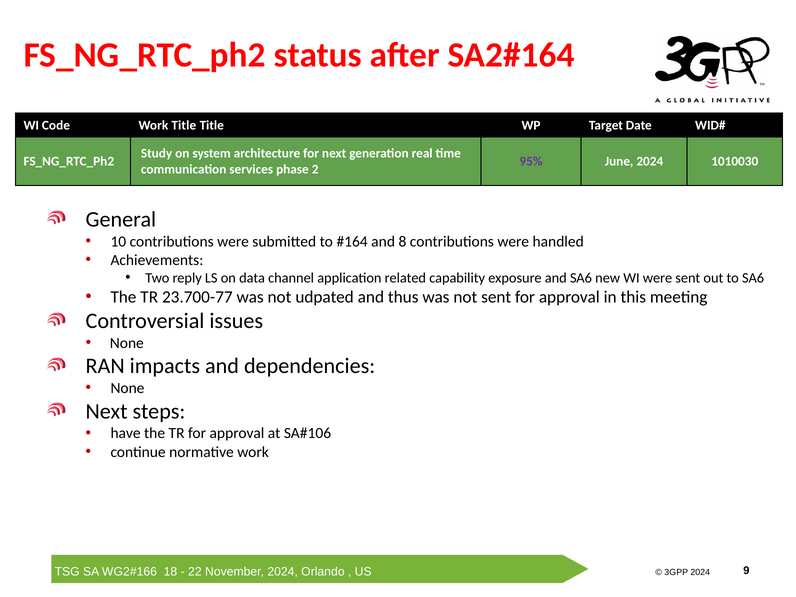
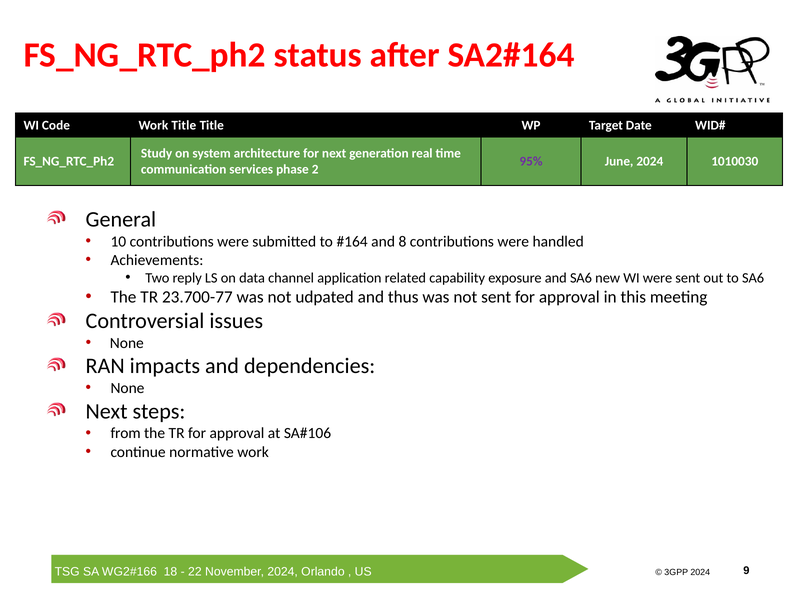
have: have -> from (126, 433)
